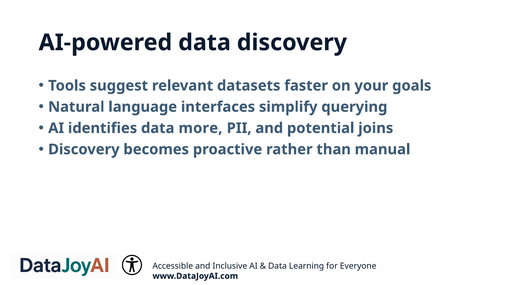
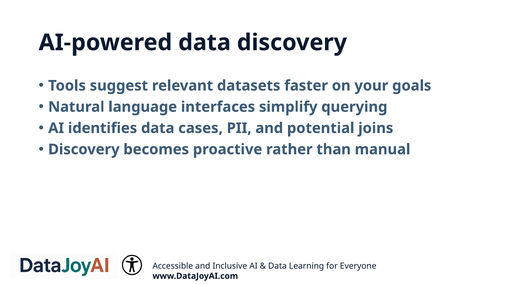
more: more -> cases (201, 128)
